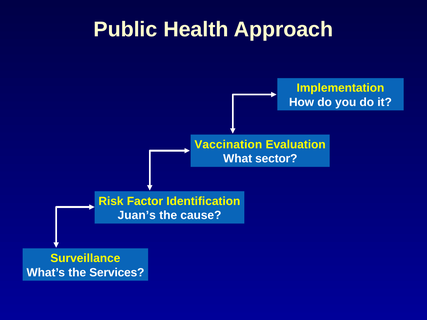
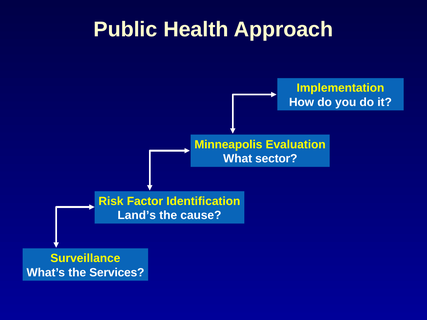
Vaccination: Vaccination -> Minneapolis (228, 145)
Juan’s: Juan’s -> Land’s (137, 216)
